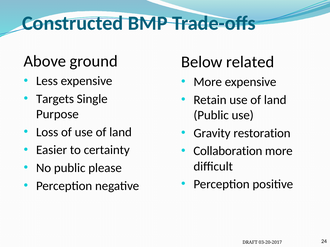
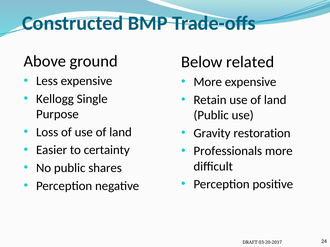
Targets: Targets -> Kellogg (55, 99)
Collaboration: Collaboration -> Professionals (228, 151)
please: please -> shares (105, 168)
